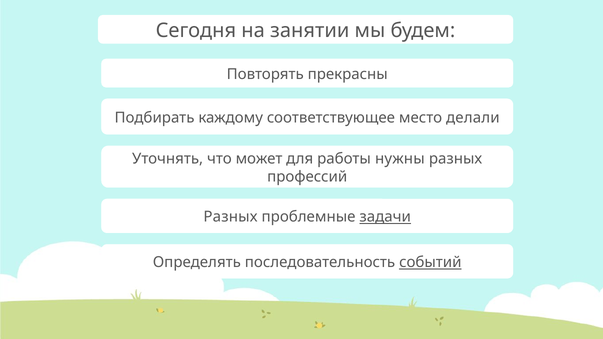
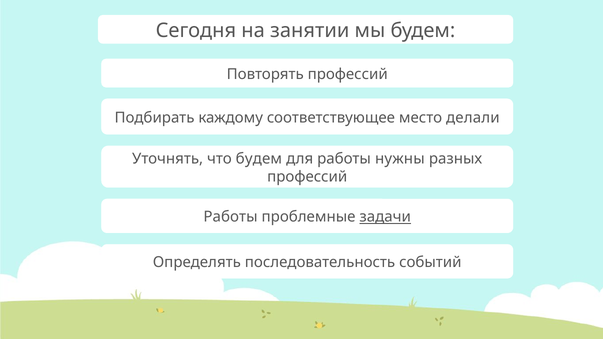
Повторять прекрасны: прекрасны -> профессий (348, 74)
что может: может -> будем (259, 159)
Разных: Разных -> Работы (231, 217)
событий underline: present -> none (430, 262)
